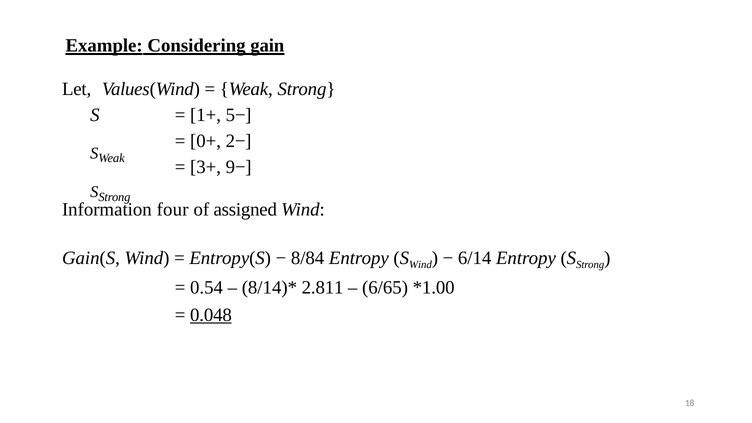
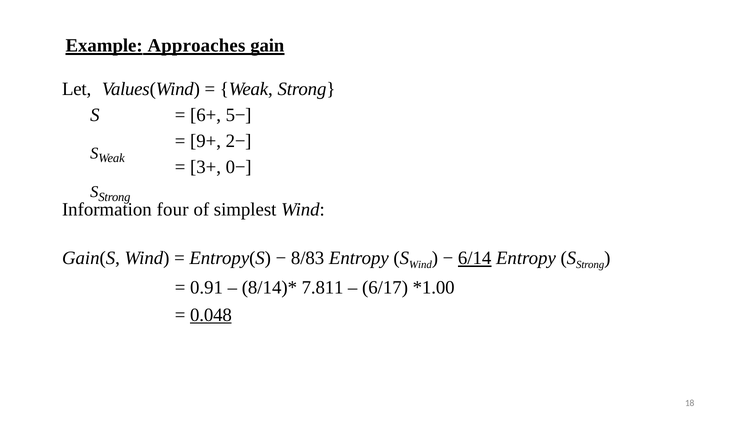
Considering: Considering -> Approaches (196, 46)
1+: 1+ -> 6+ (206, 115)
0+: 0+ -> 9+ (206, 141)
9−: 9− -> 0− (239, 167)
assigned: assigned -> simplest (245, 210)
8/84: 8/84 -> 8/83 (308, 258)
6/14 underline: none -> present (475, 258)
0.54: 0.54 -> 0.91 (207, 288)
2.811: 2.811 -> 7.811 (323, 288)
6/65: 6/65 -> 6/17 (385, 288)
